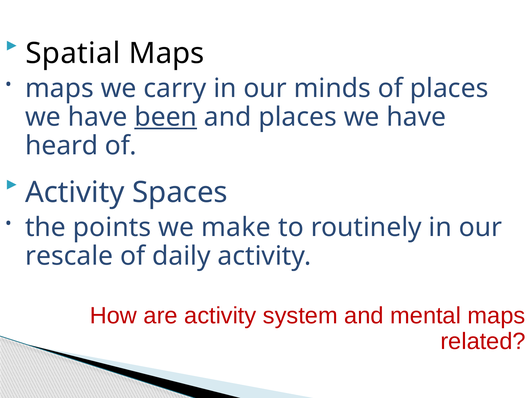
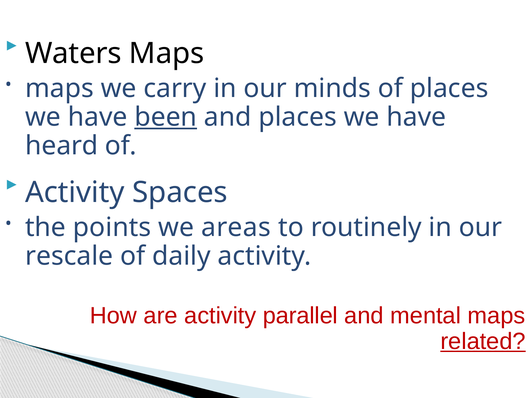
Spatial: Spatial -> Waters (73, 53)
make: make -> areas (236, 228)
system: system -> parallel (300, 316)
related underline: none -> present (483, 342)
